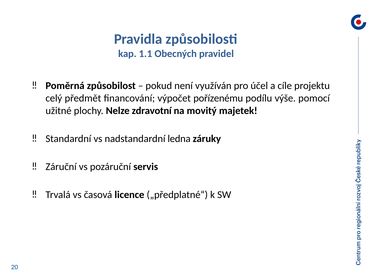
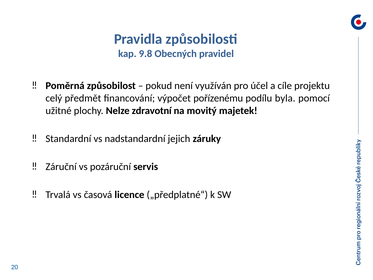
1.1: 1.1 -> 9.8 (145, 54)
výše: výše -> byla (285, 98)
ledna: ledna -> jejich (179, 139)
